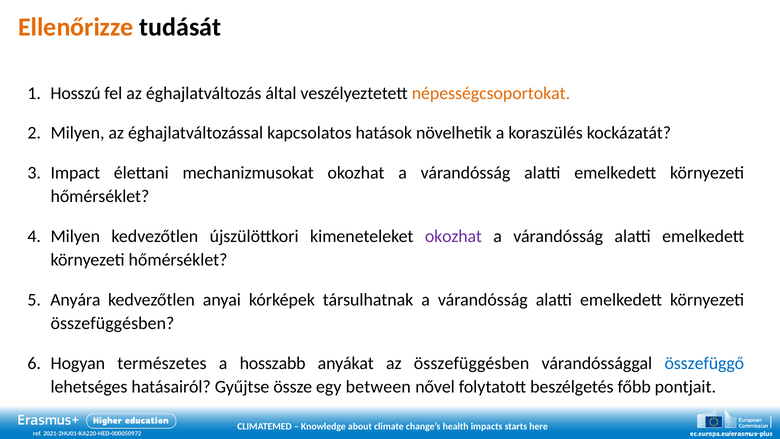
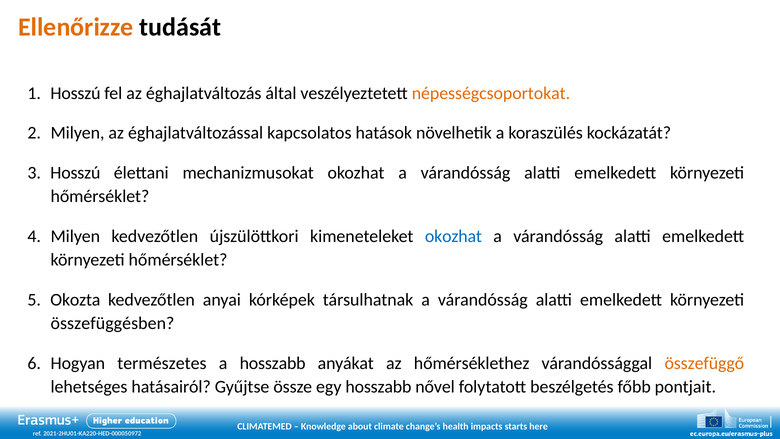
Impact: Impact -> Hosszú (75, 173)
okozhat colour: purple -> blue (453, 236)
Anyára: Anyára -> Okozta (75, 300)
az összefüggésben: összefüggésben -> hőmérséklethez (472, 363)
összefüggő colour: blue -> orange (704, 363)
egy between: between -> hosszabb (378, 387)
